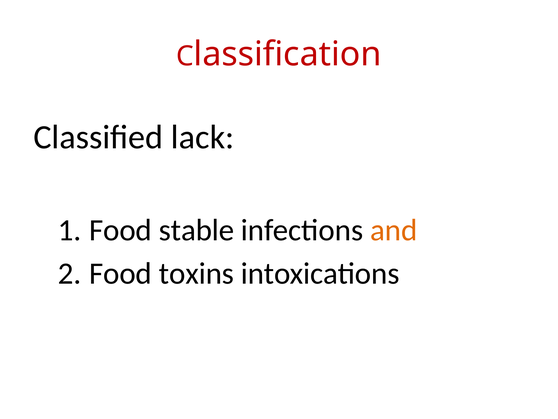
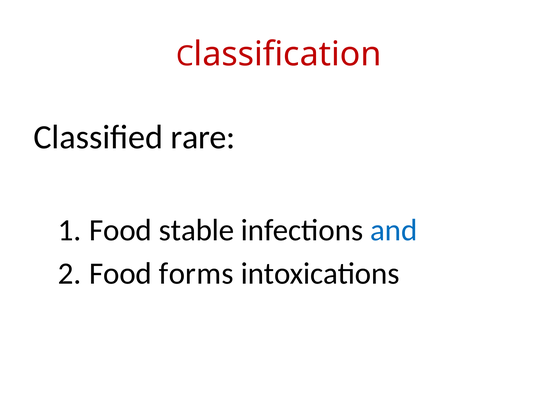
lack: lack -> rare (203, 137)
and colour: orange -> blue (394, 230)
toxins: toxins -> forms (196, 273)
